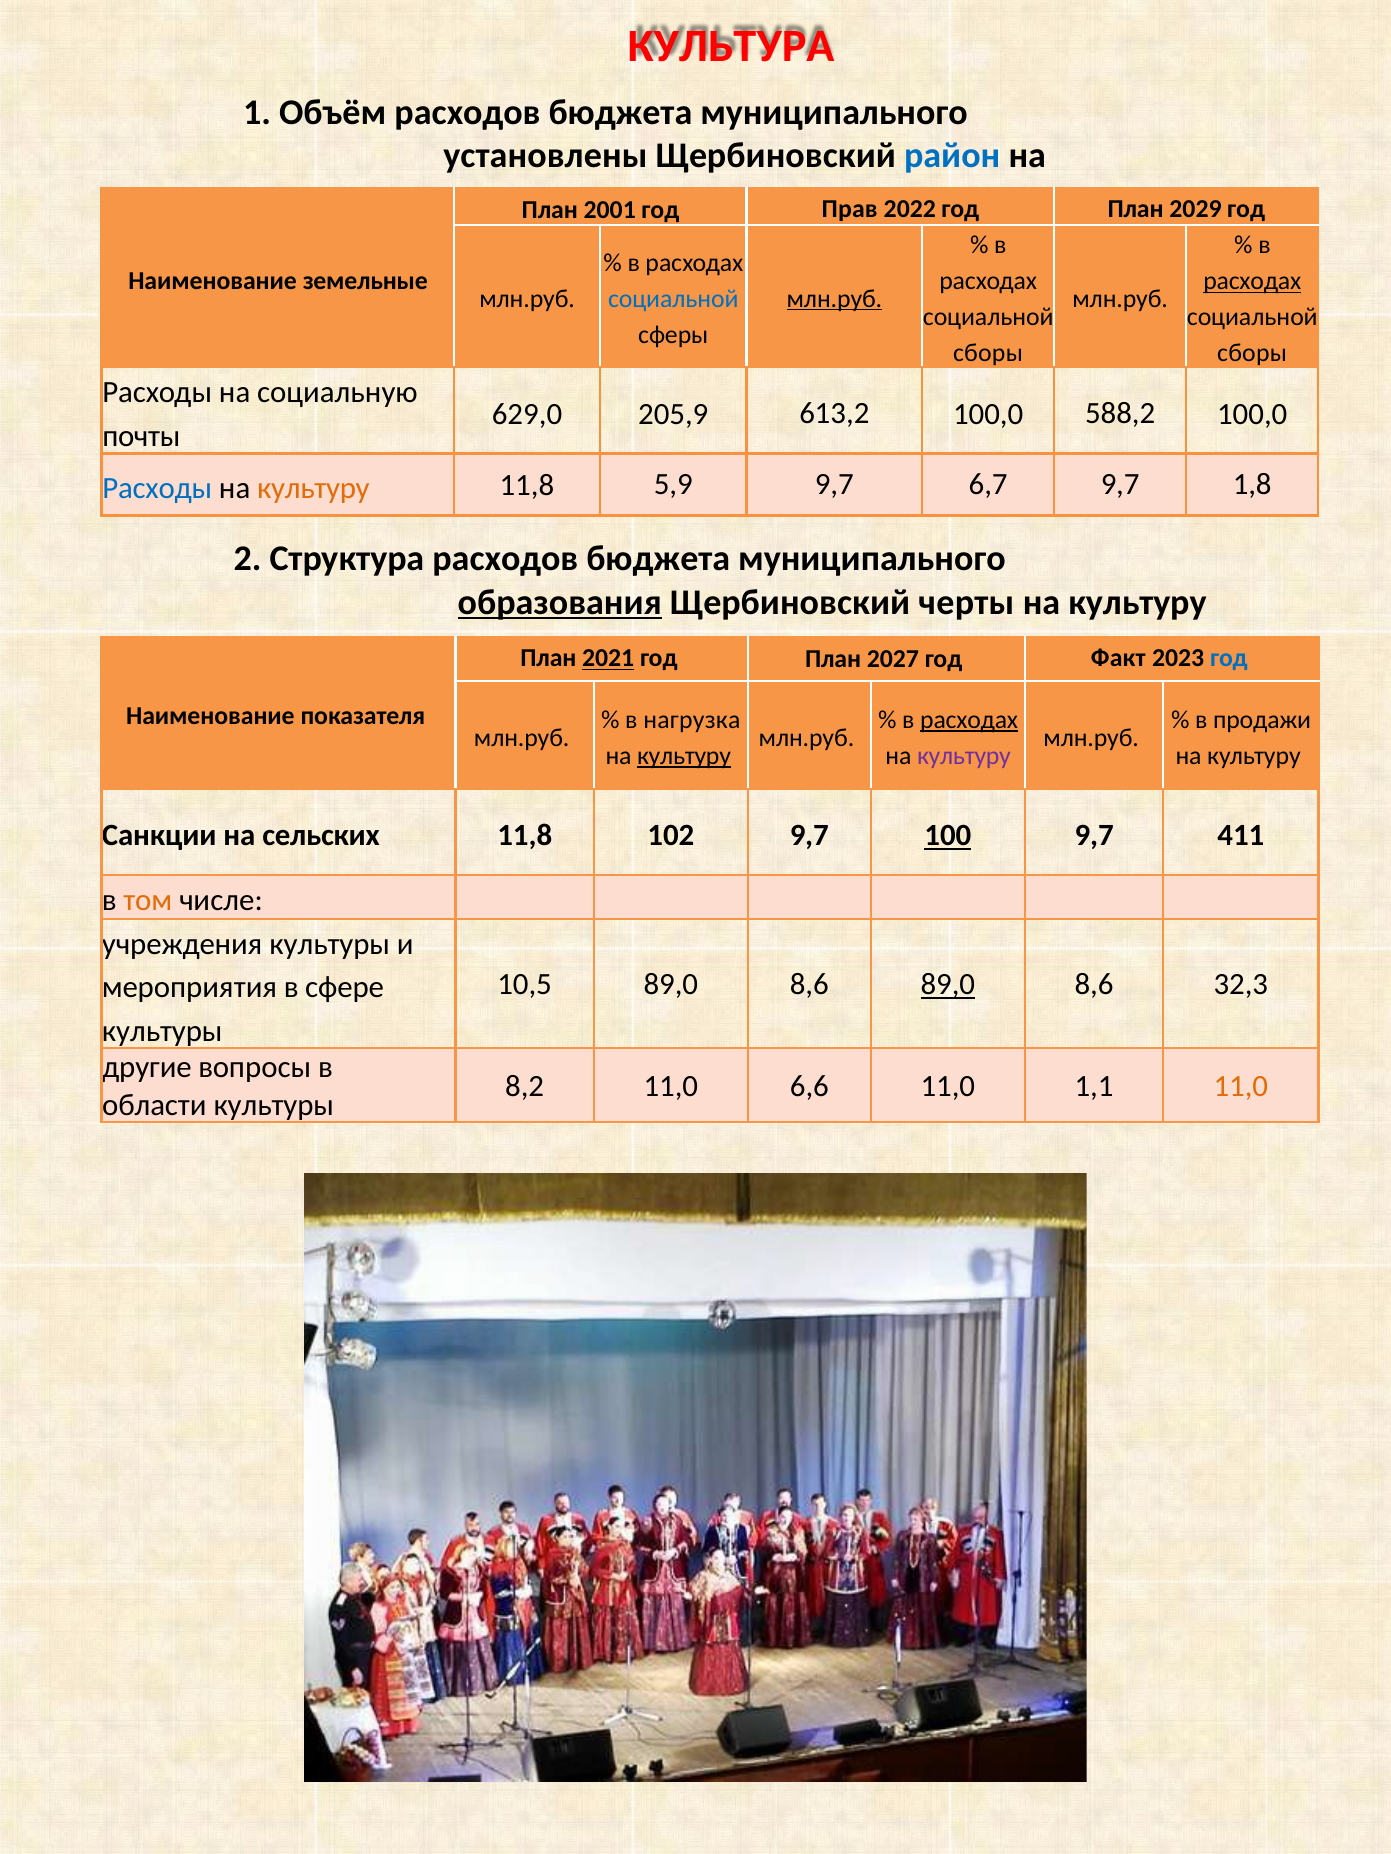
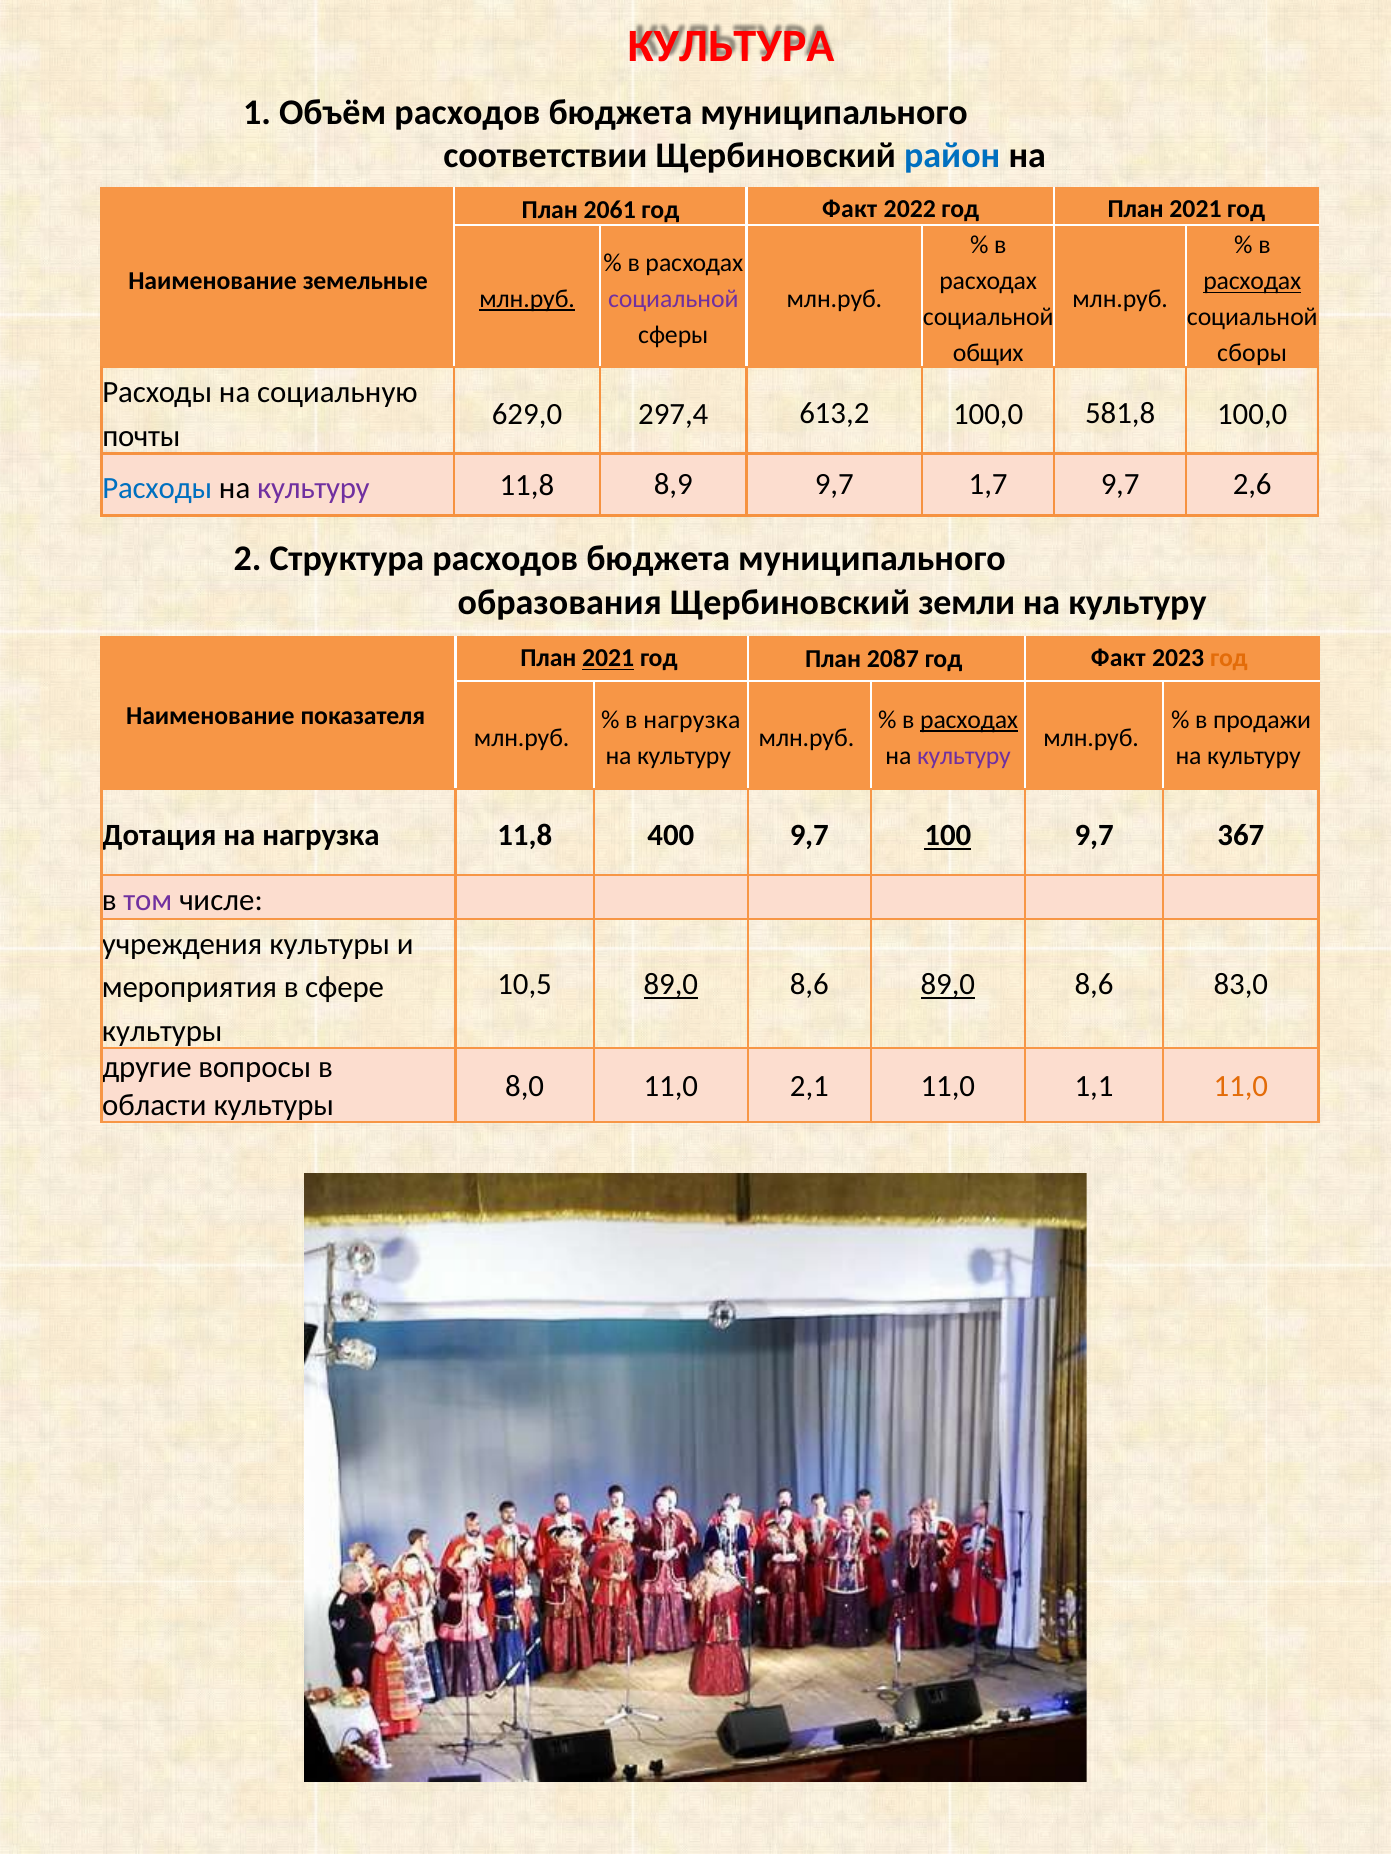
установлены: установлены -> соответствии (545, 156)
2001: 2001 -> 2061 (610, 210)
Прав: Прав -> Факт (850, 209)
год План 2029: 2029 -> 2021 (1196, 209)
млн.руб underline: present -> none (834, 299)
млн.руб underline: none -> present (527, 299)
социальной colour: blue -> purple (673, 299)
сборы: сборы -> общих (988, 353)
205,9: 205,9 -> 297,4 (673, 414)
588,2: 588,2 -> 581,8 (1120, 414)
культуру colour: orange -> purple (313, 488)
5,9: 5,9 -> 8,9 (673, 485)
6,7: 6,7 -> 1,7 (988, 485)
1,8: 1,8 -> 2,6 (1252, 485)
образования underline: present -> none (560, 602)
черты: черты -> земли (967, 602)
2027: 2027 -> 2087 (893, 659)
год colour: blue -> orange (1229, 659)
культуру underline: present -> none (684, 756)
Санкции: Санкции -> Дотация (159, 836)
на сельских: сельских -> нагрузка (321, 836)
102: 102 -> 400 (671, 836)
411: 411 -> 367 (1241, 836)
том colour: orange -> purple (148, 901)
89,0 underline: none -> present (671, 985)
32,3: 32,3 -> 83,0 (1241, 985)
8,2: 8,2 -> 8,0 (525, 1087)
6,6: 6,6 -> 2,1 (809, 1087)
